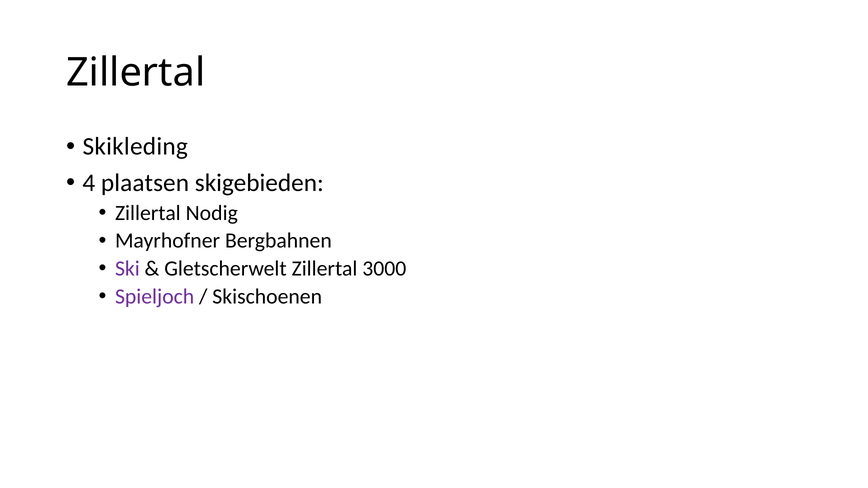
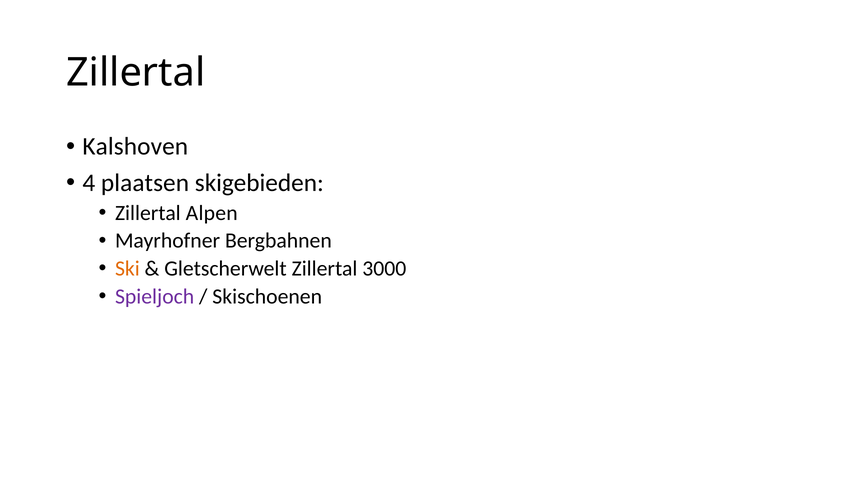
Skikleding: Skikleding -> Kalshoven (135, 147)
Nodig: Nodig -> Alpen (212, 213)
Ski colour: purple -> orange (127, 269)
